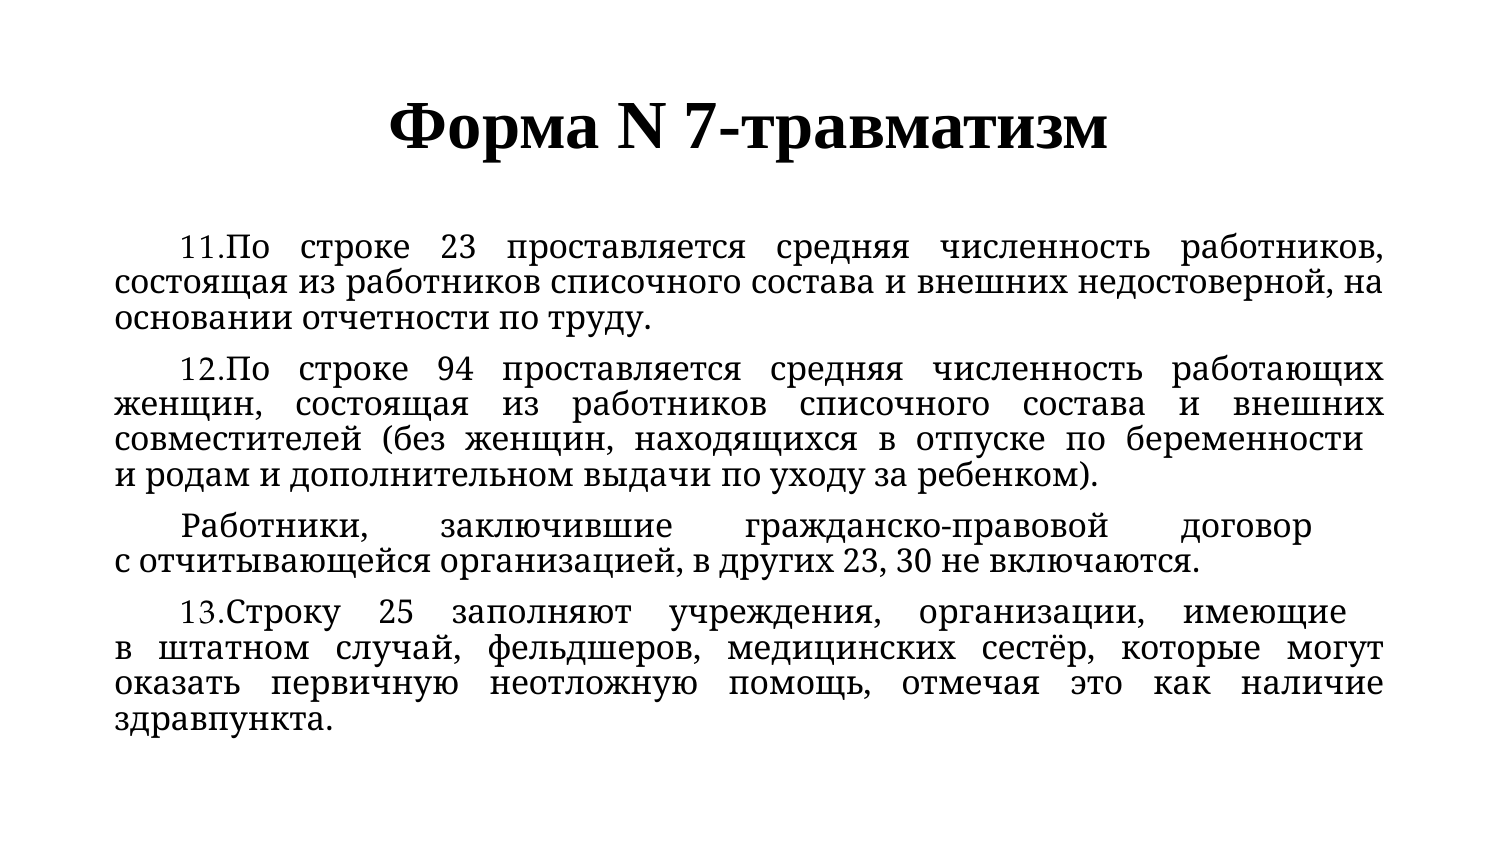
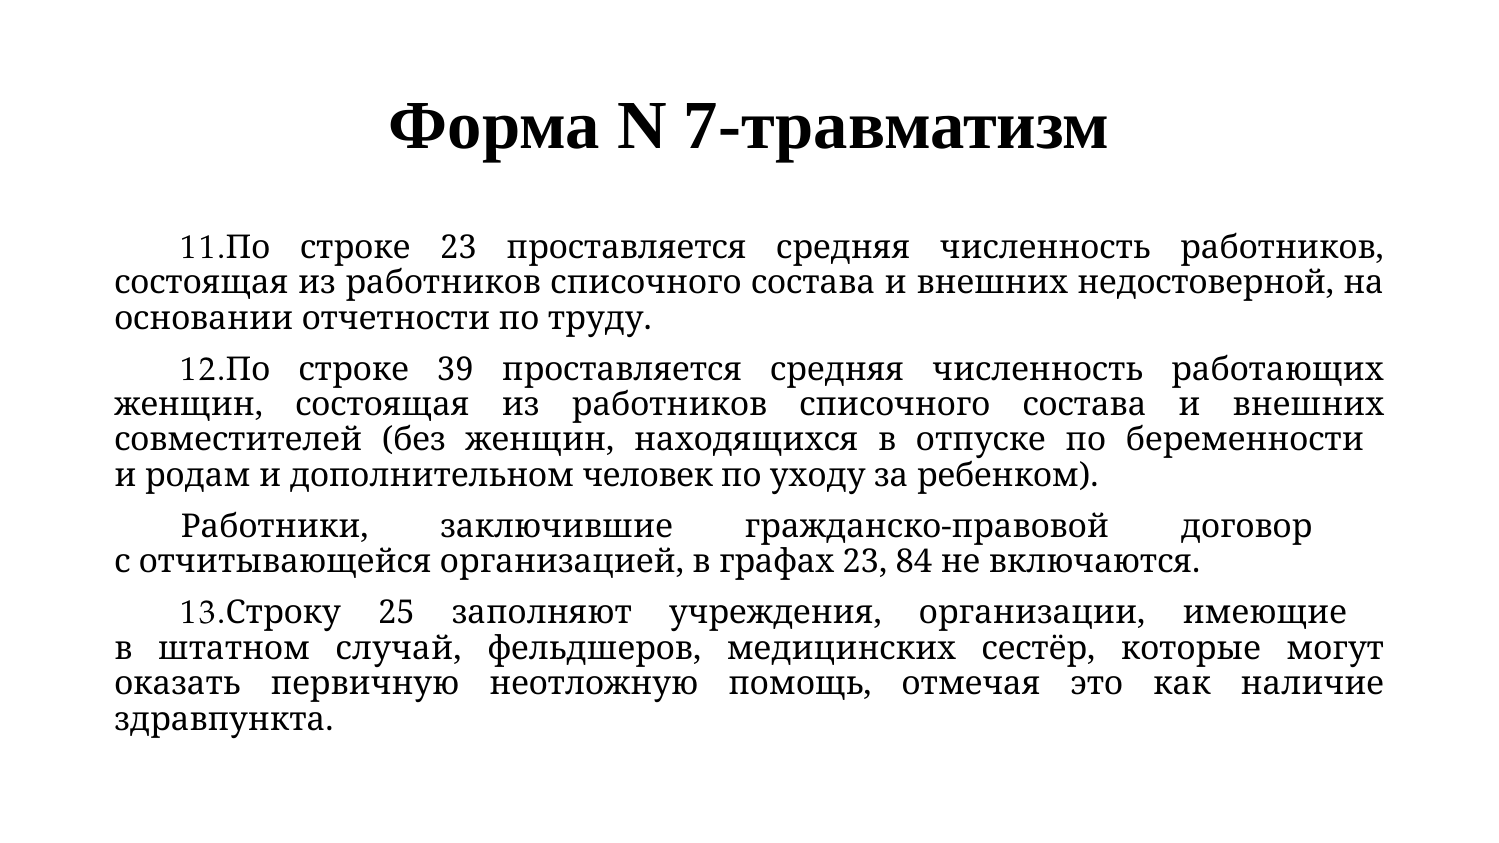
94: 94 -> 39 (455, 369)
выдачи: выдачи -> человек (648, 476)
других: других -> графах (777, 562)
30: 30 -> 84 (914, 562)
